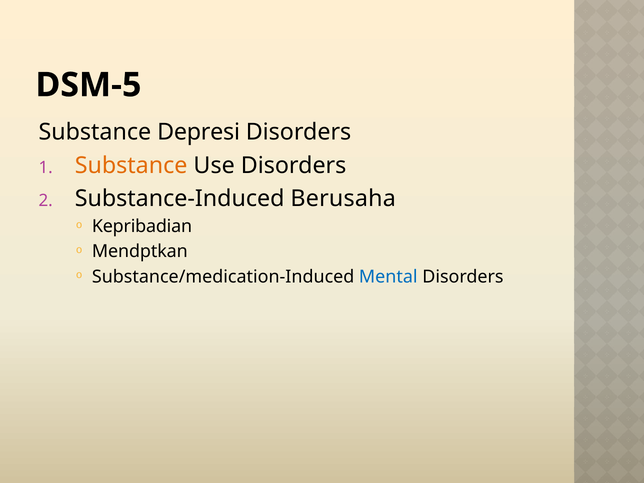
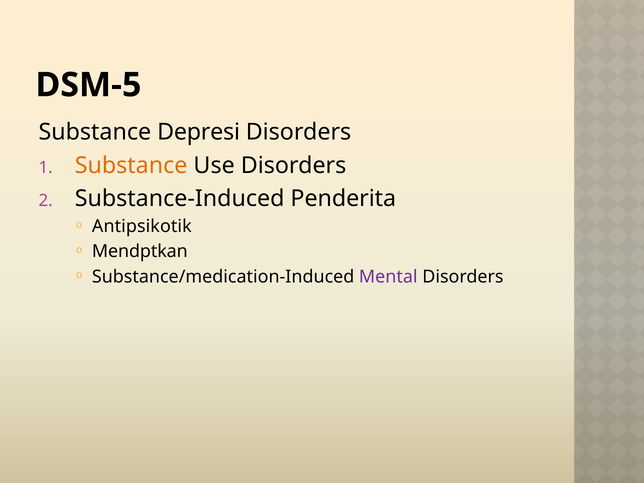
Berusaha: Berusaha -> Penderita (343, 199)
Kepribadian: Kepribadian -> Antipsikotik (142, 227)
Mental colour: blue -> purple (388, 277)
